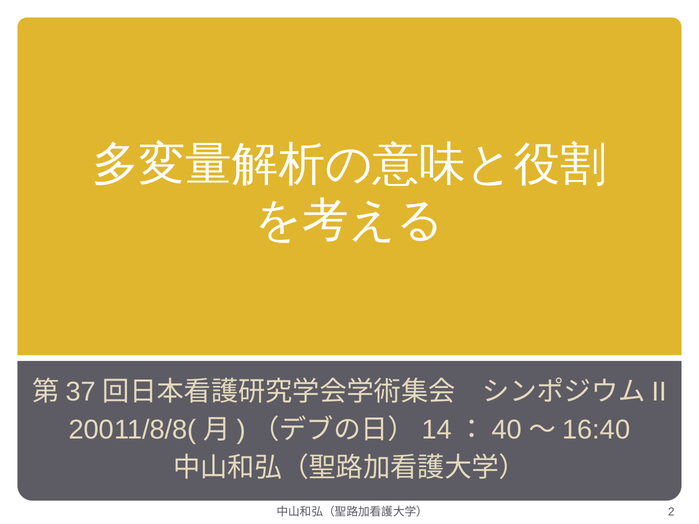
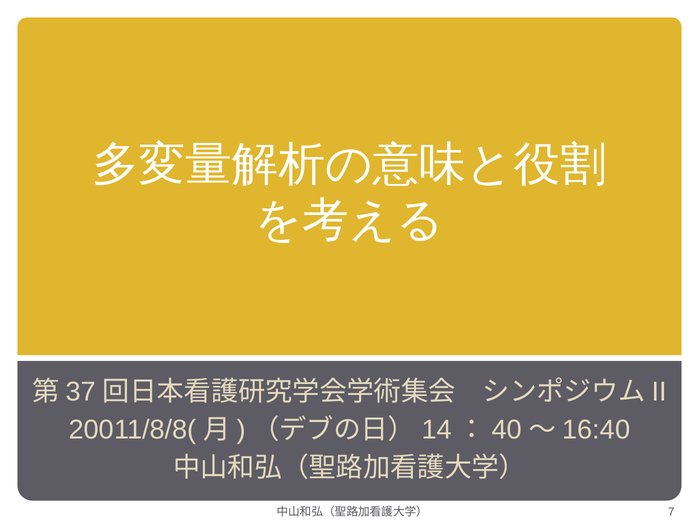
2: 2 -> 7 (671, 512)
